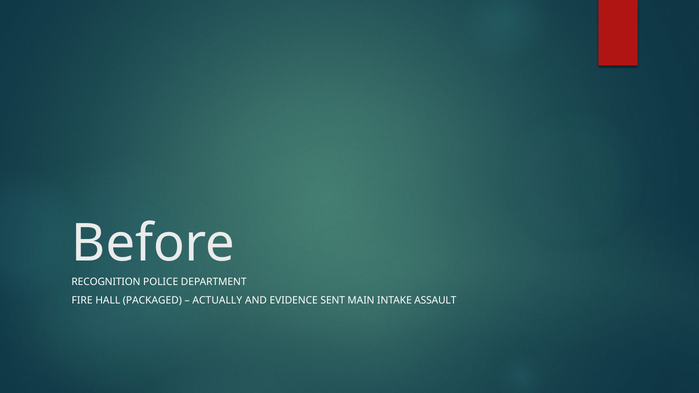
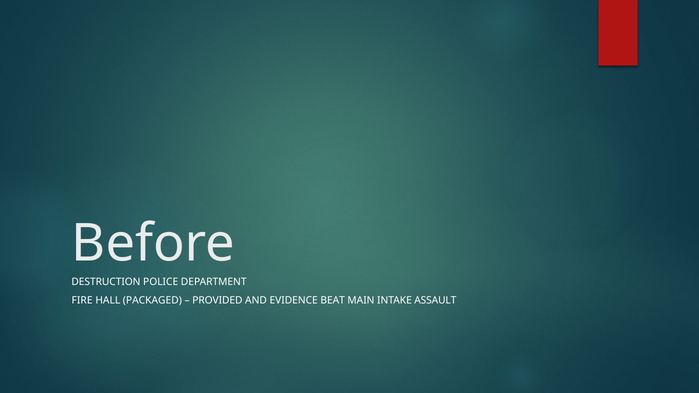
RECOGNITION: RECOGNITION -> DESTRUCTION (106, 282)
ACTUALLY: ACTUALLY -> PROVIDED (217, 300)
SENT: SENT -> BEAT (333, 300)
